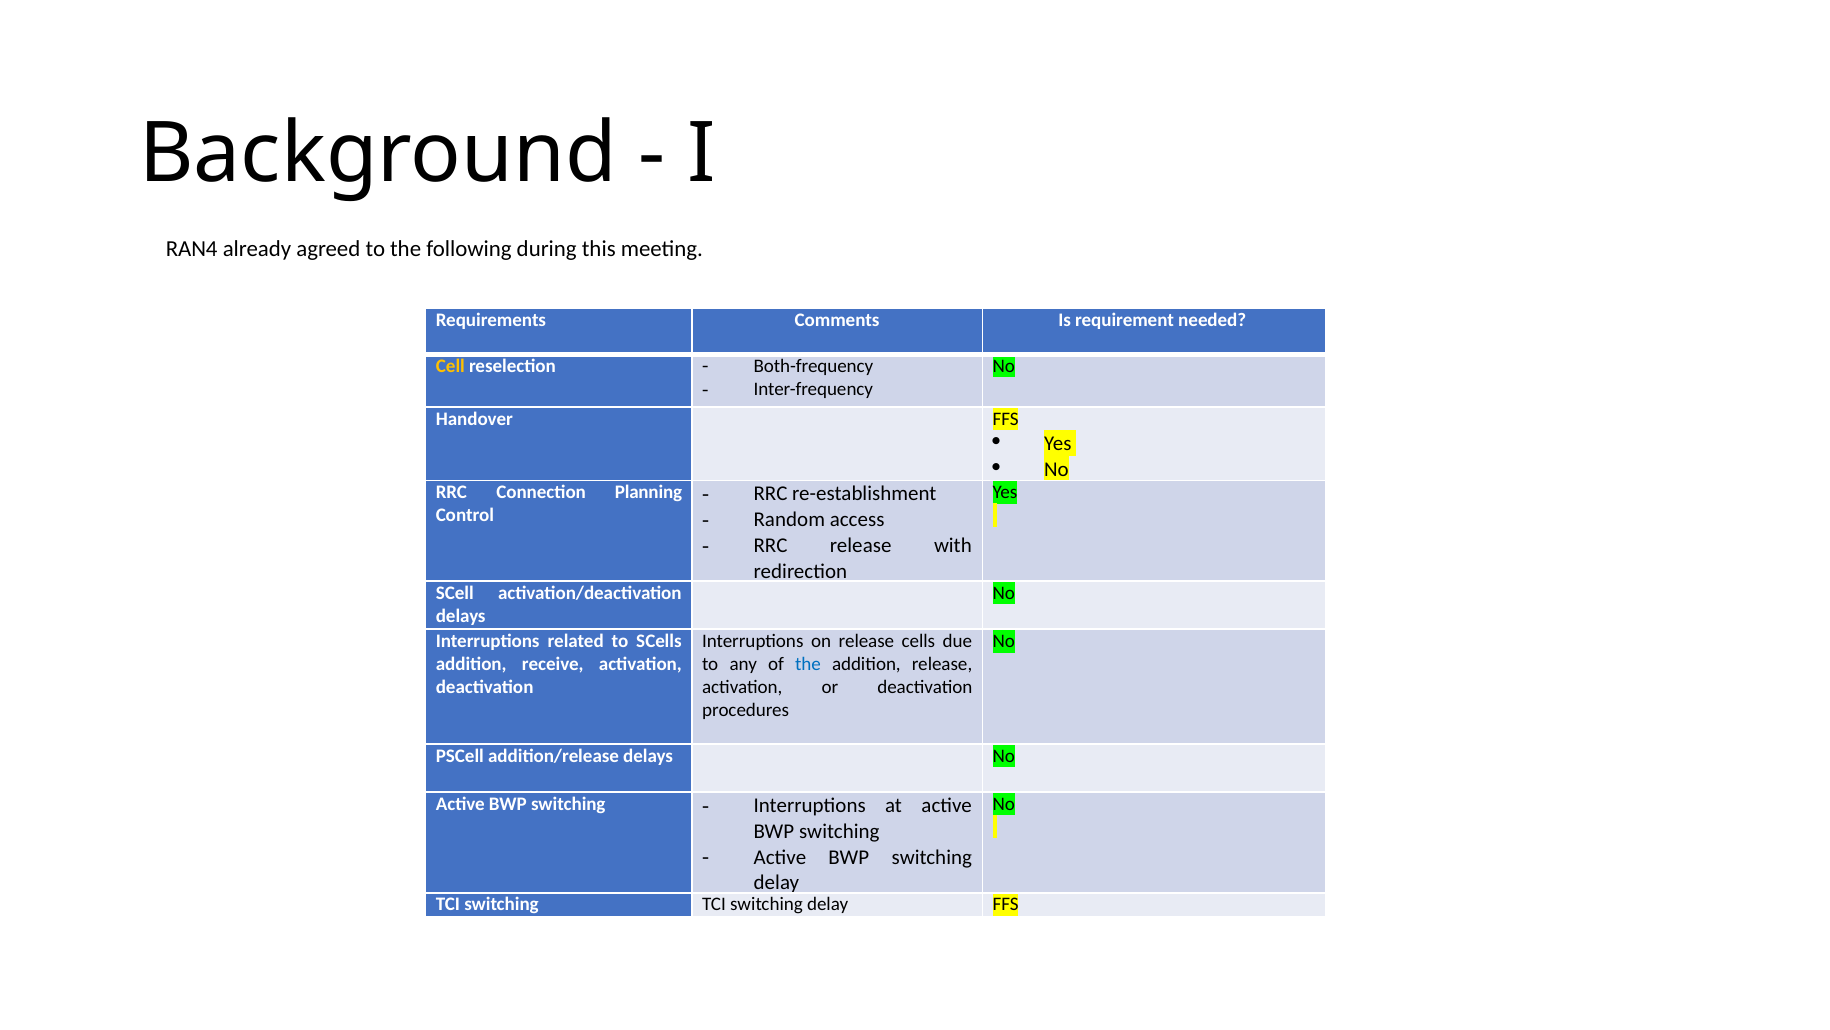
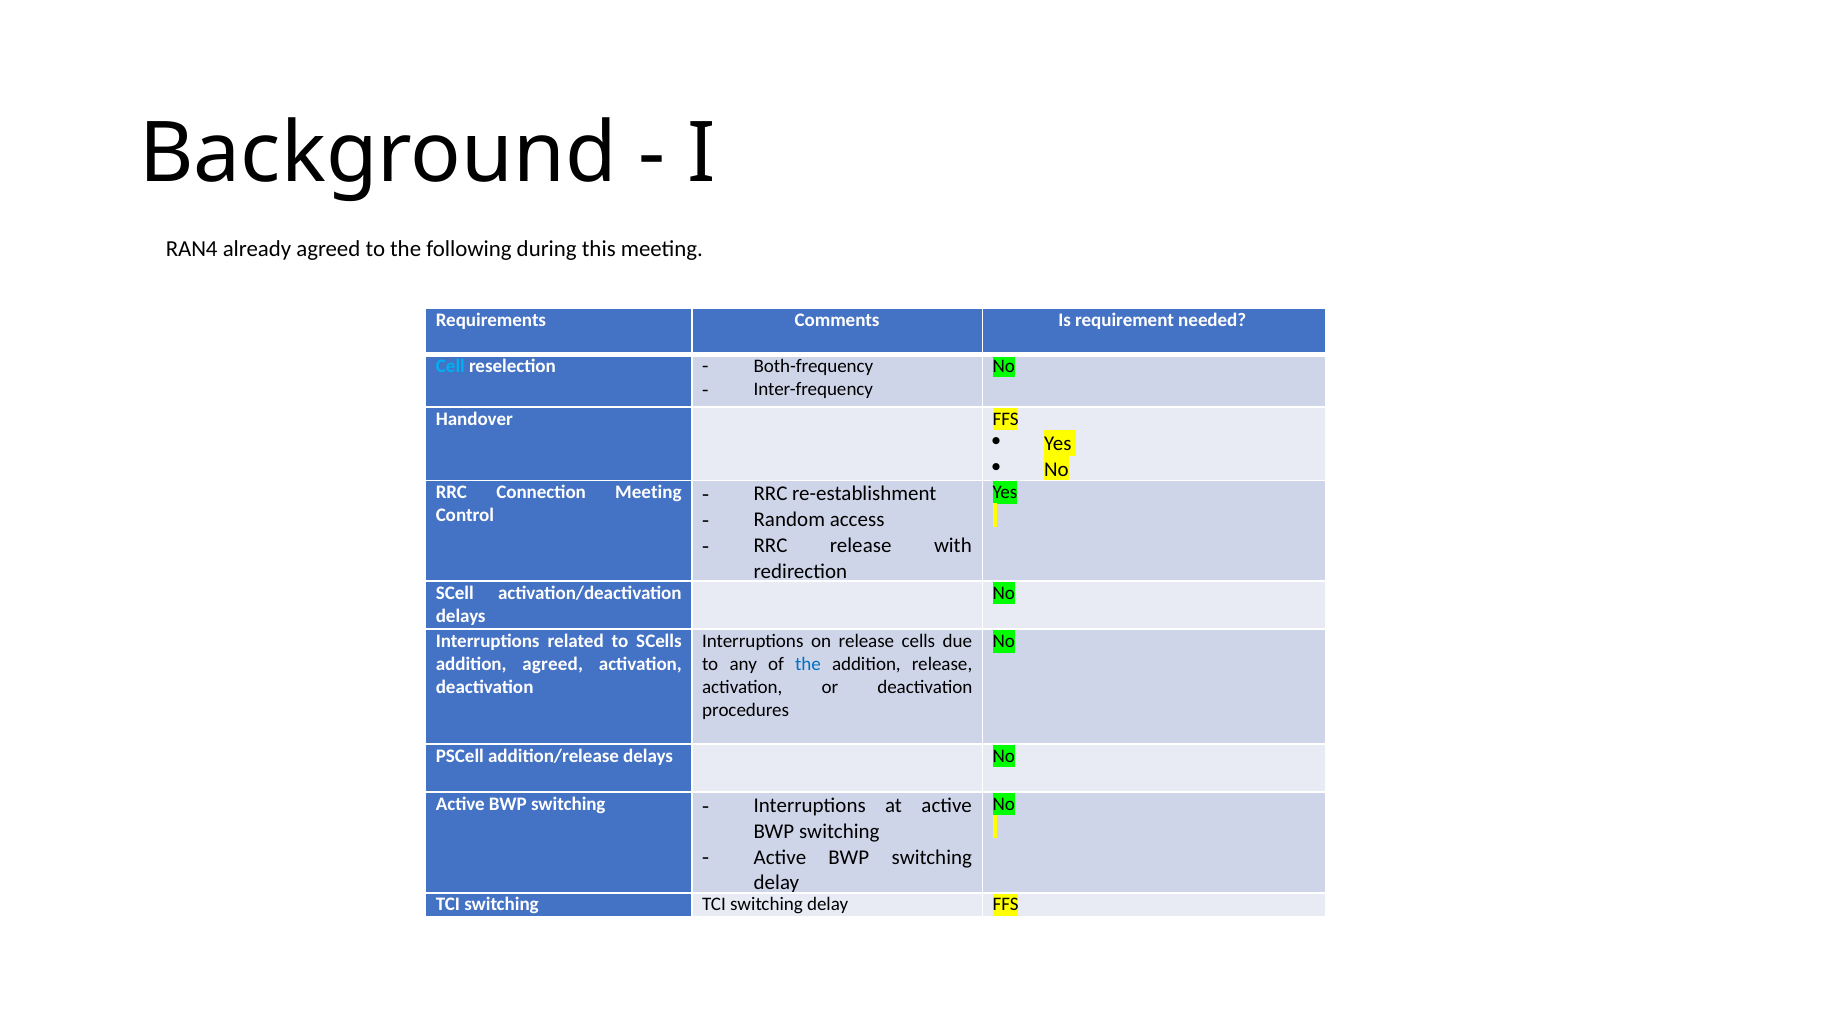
Cell colour: yellow -> light blue (450, 366)
Connection Planning: Planning -> Meeting (648, 492)
addition receive: receive -> agreed (553, 664)
